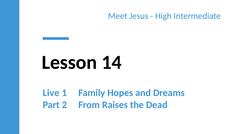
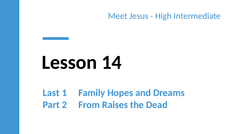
Live: Live -> Last (51, 93)
